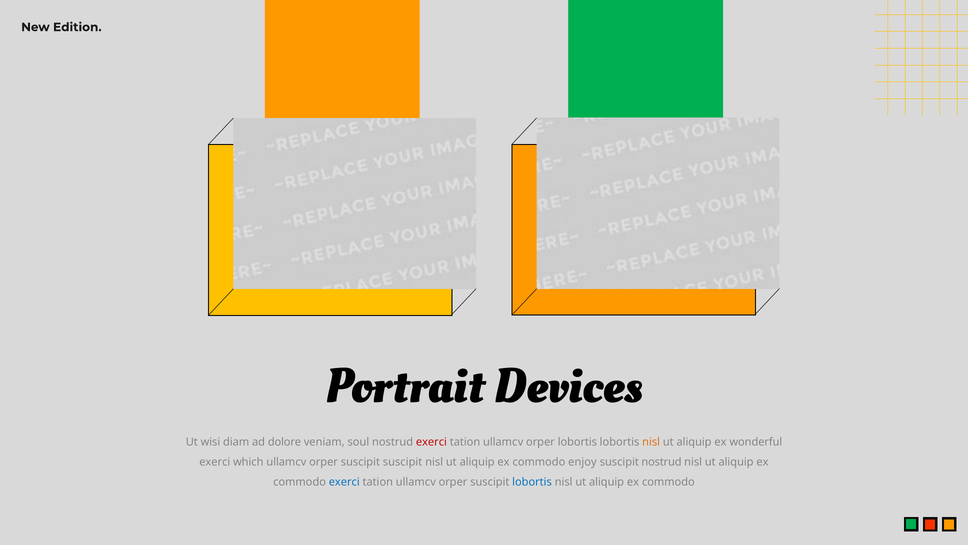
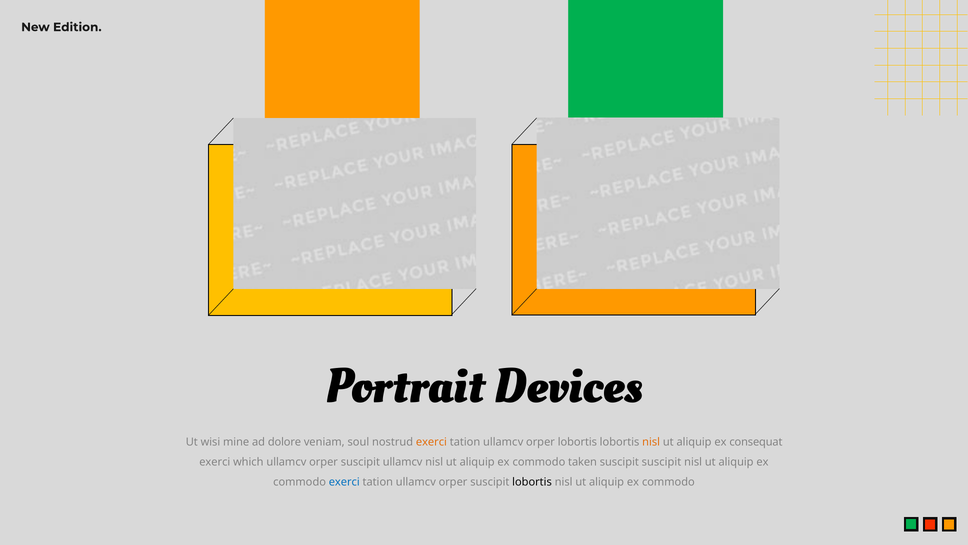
diam: diam -> mine (236, 442)
exerci colour: red -> orange (431, 442)
wonderful: wonderful -> consequat (756, 442)
suscipit suscipit: suscipit -> ullamcv (403, 462)
enjoy: enjoy -> taken (582, 462)
suscipit nostrud: nostrud -> suscipit (661, 462)
lobortis colour: blue -> black (532, 482)
